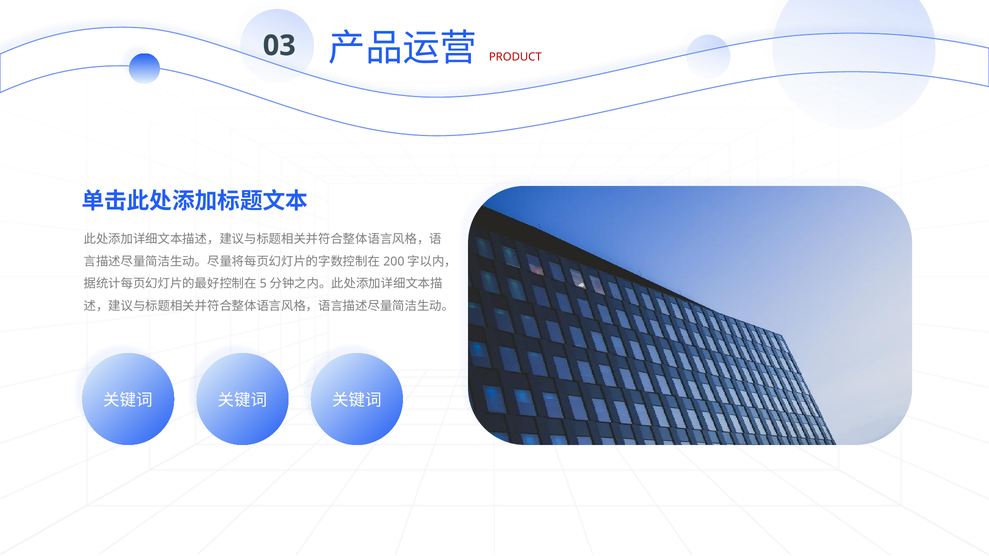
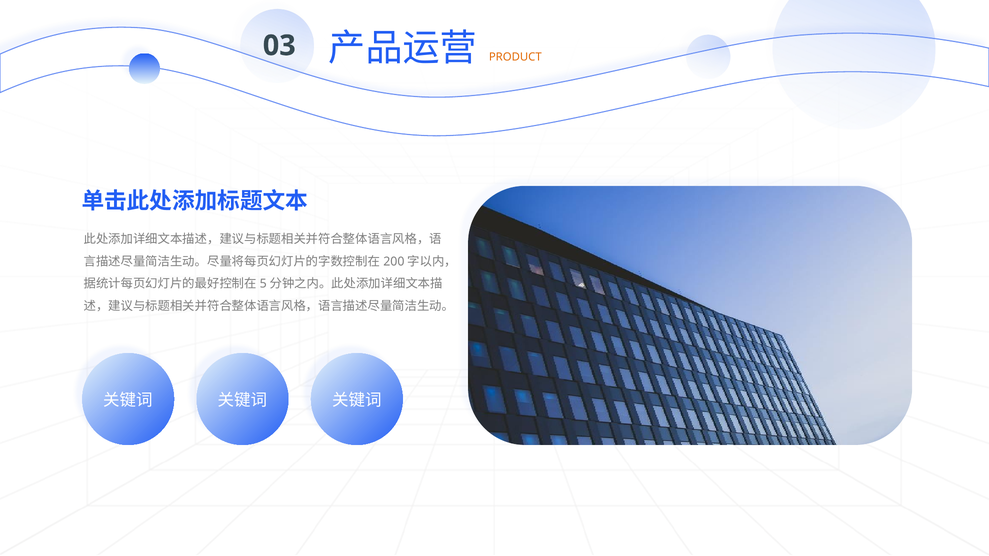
PRODUCT colour: red -> orange (515, 57)
